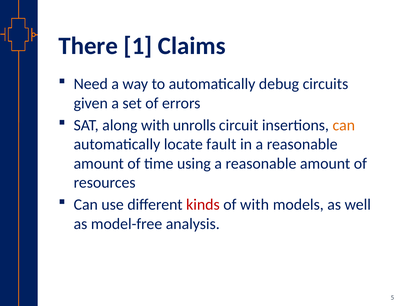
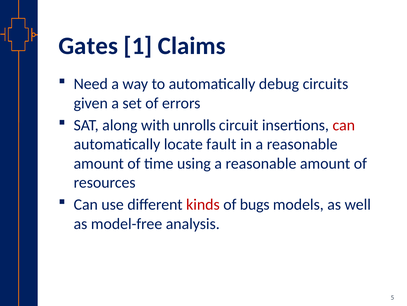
There: There -> Gates (88, 46)
can colour: orange -> red (344, 125)
of with: with -> bugs (255, 204)
